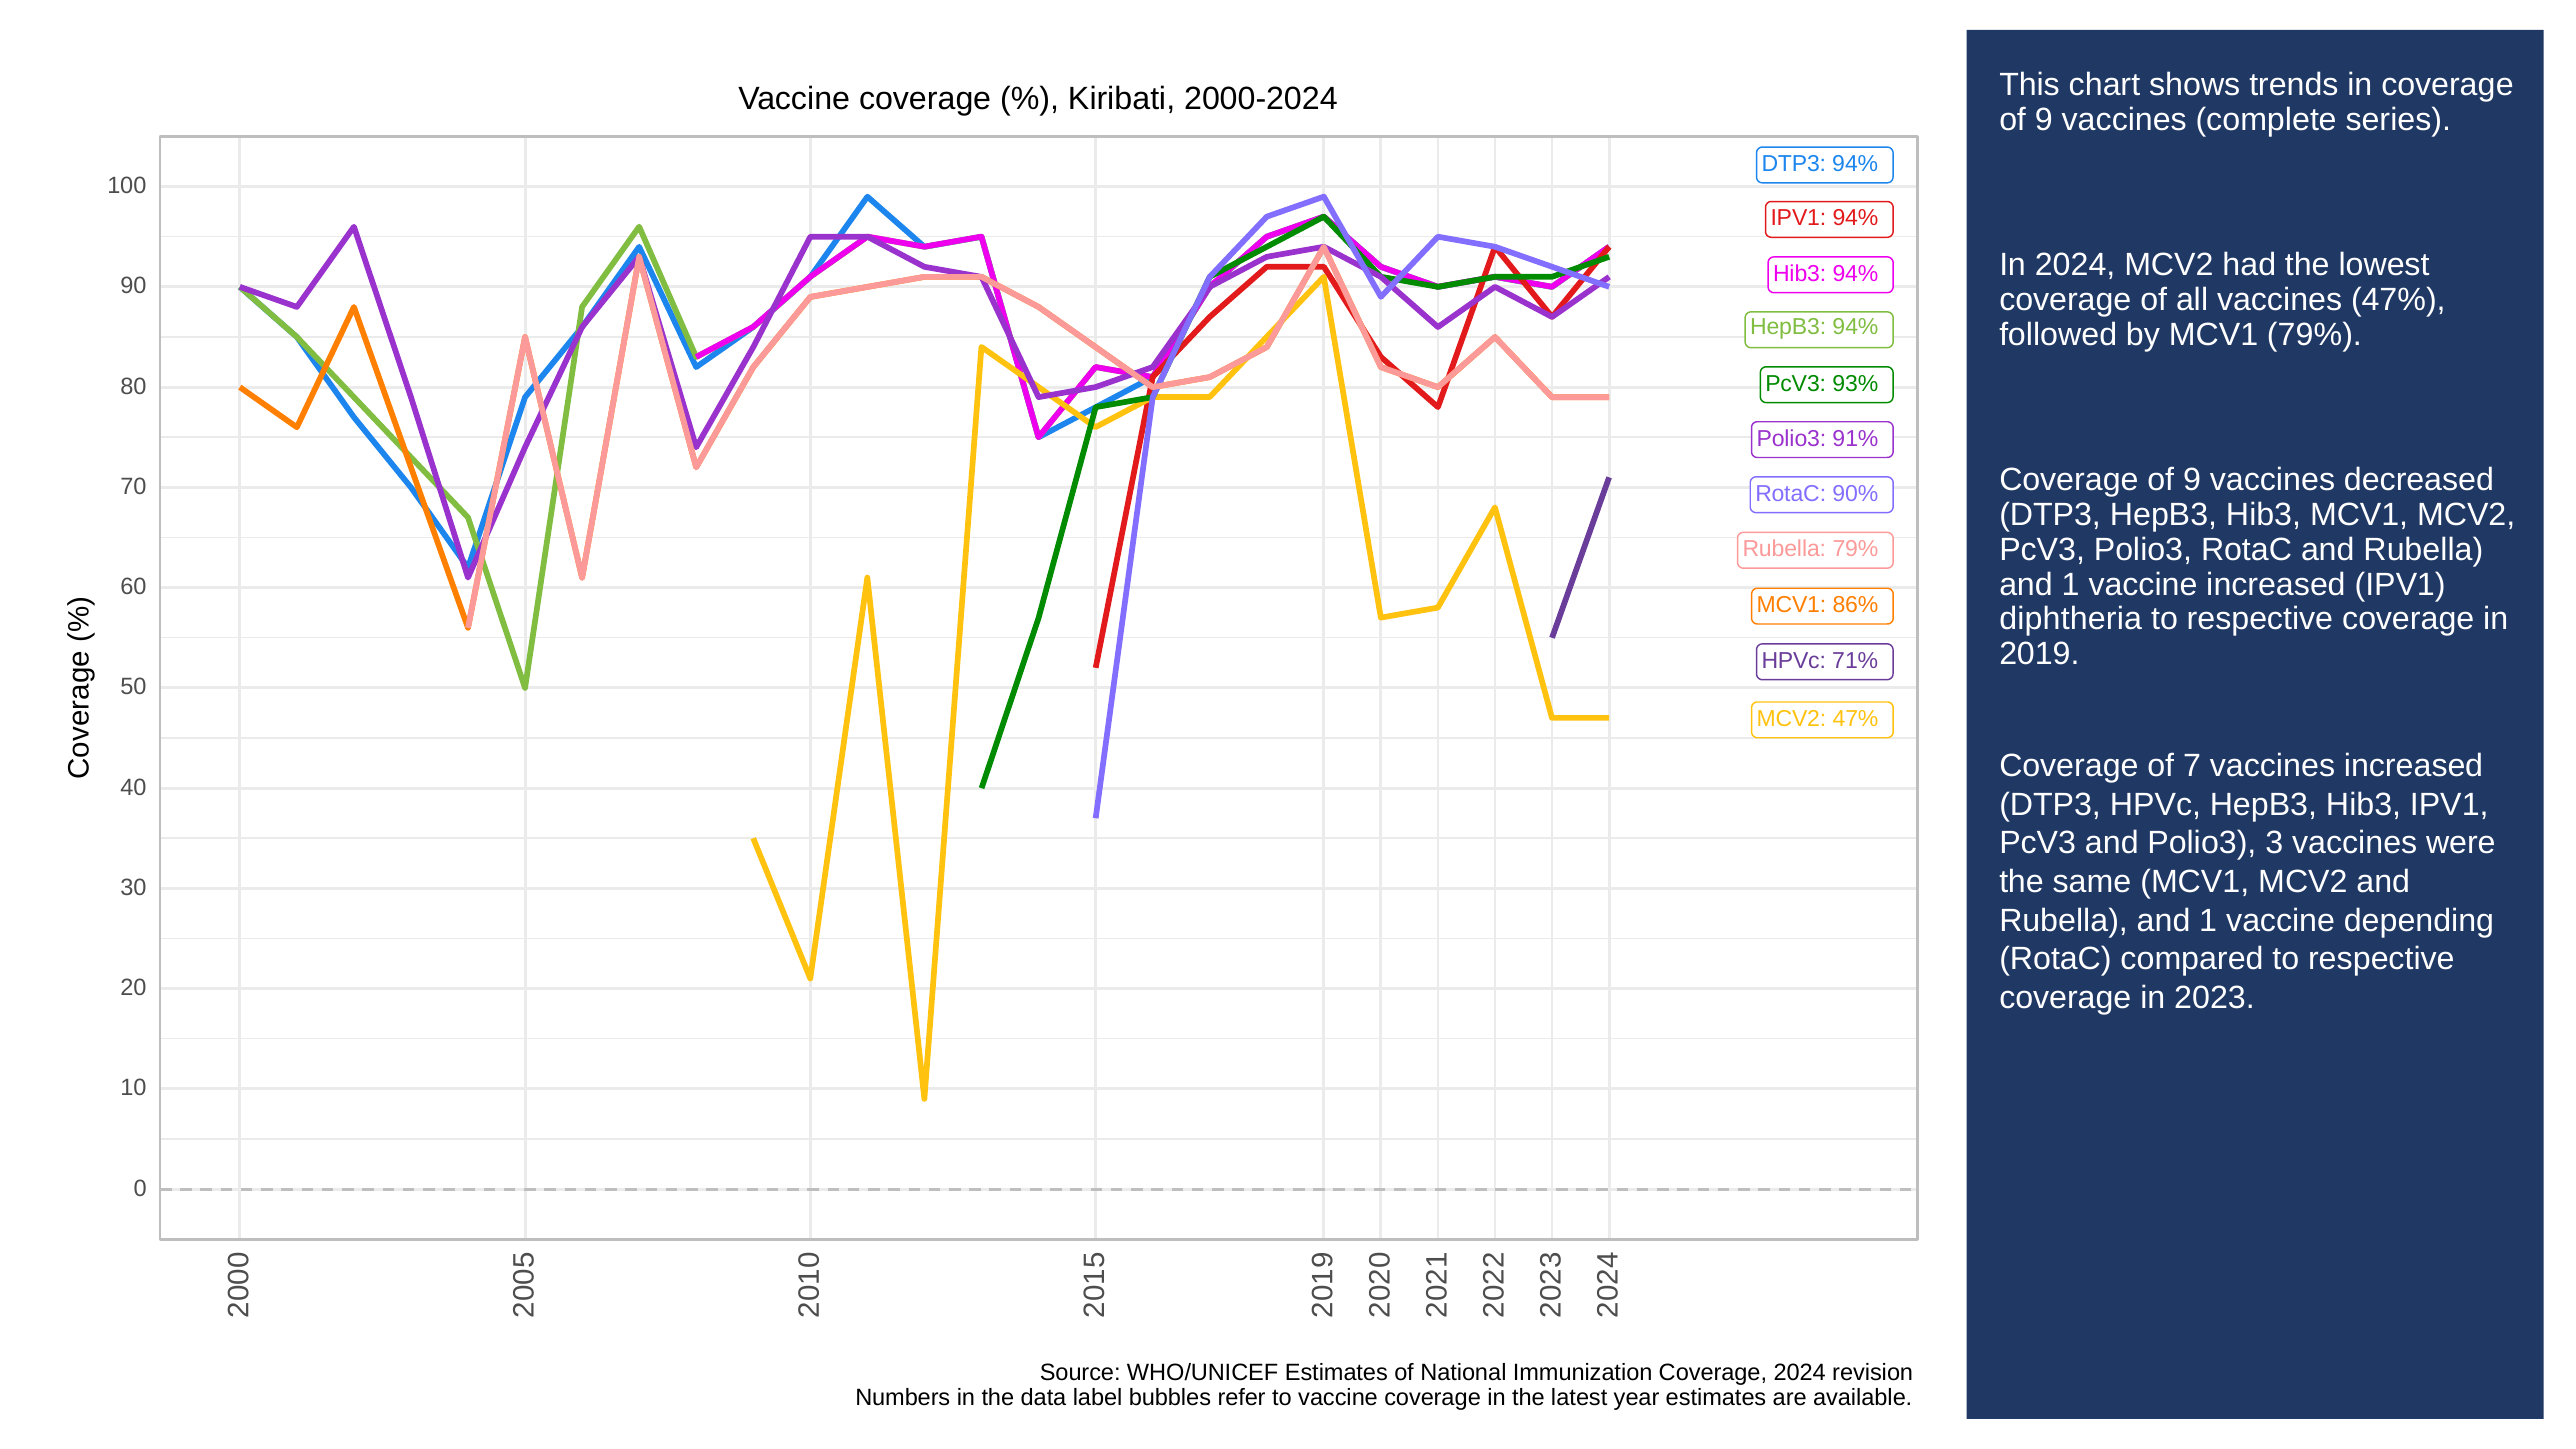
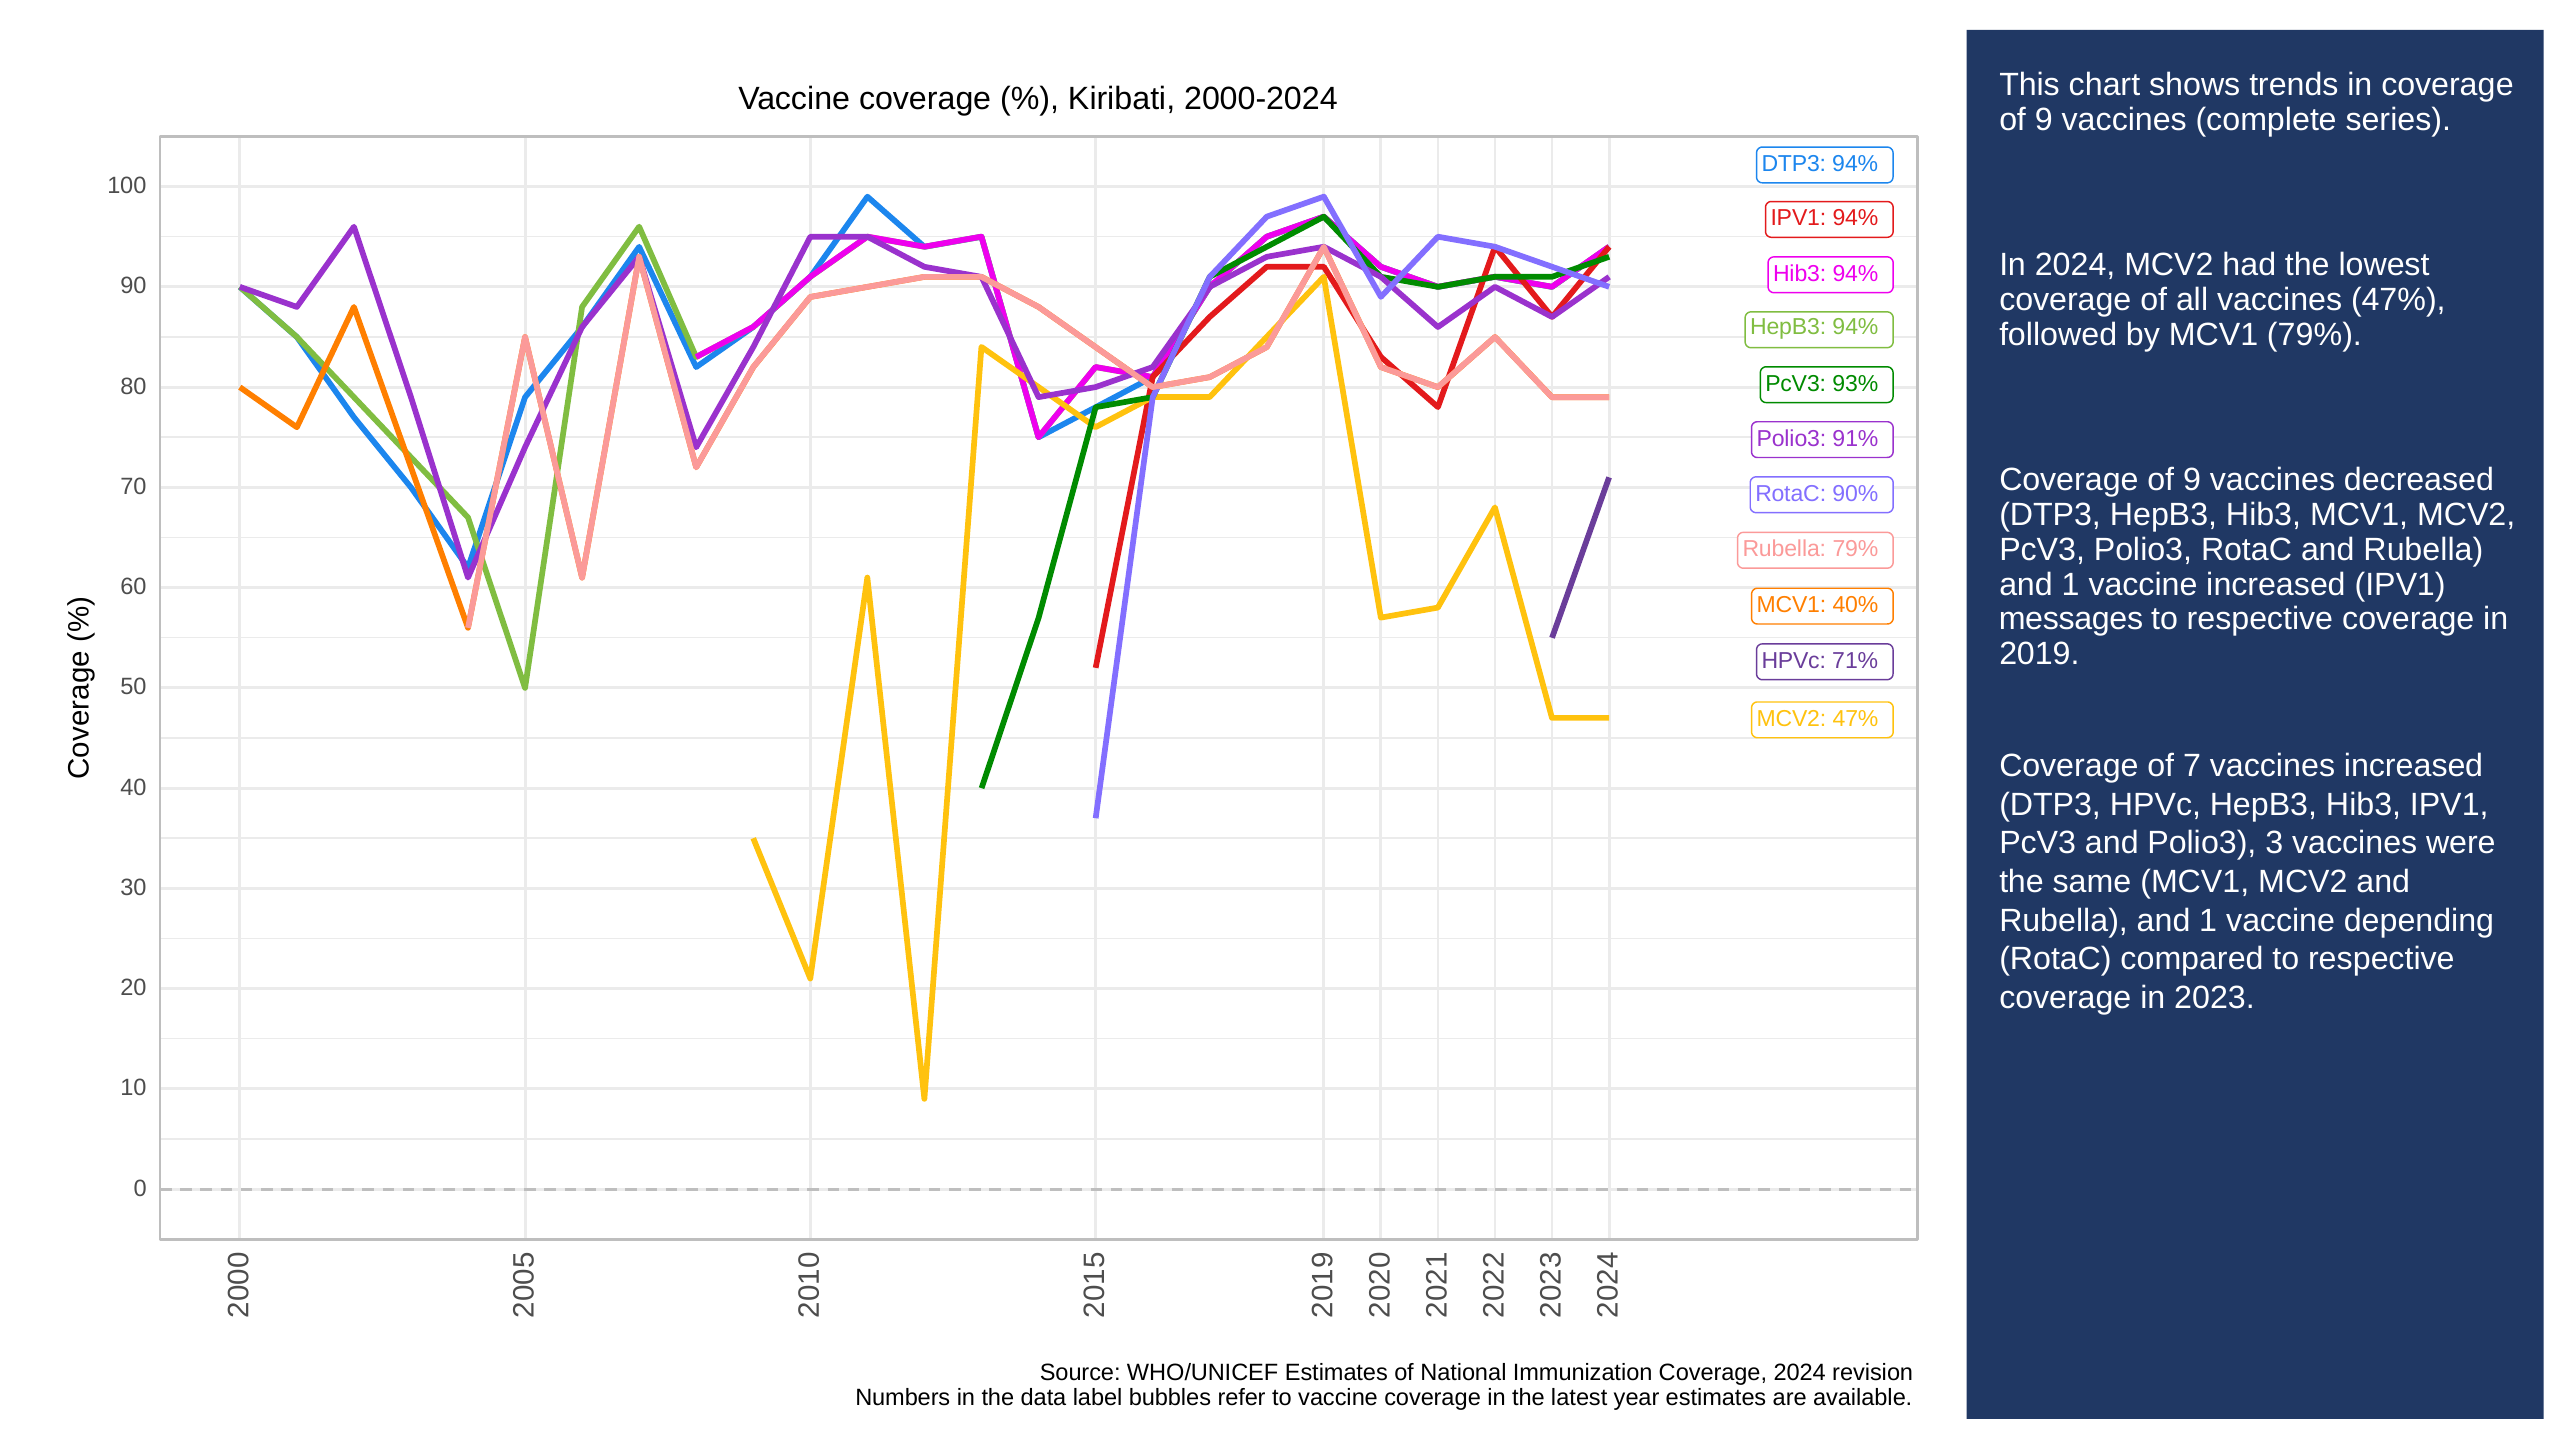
86%: 86% -> 40% (1855, 605)
diphtheria: diphtheria -> messages (2071, 619)
